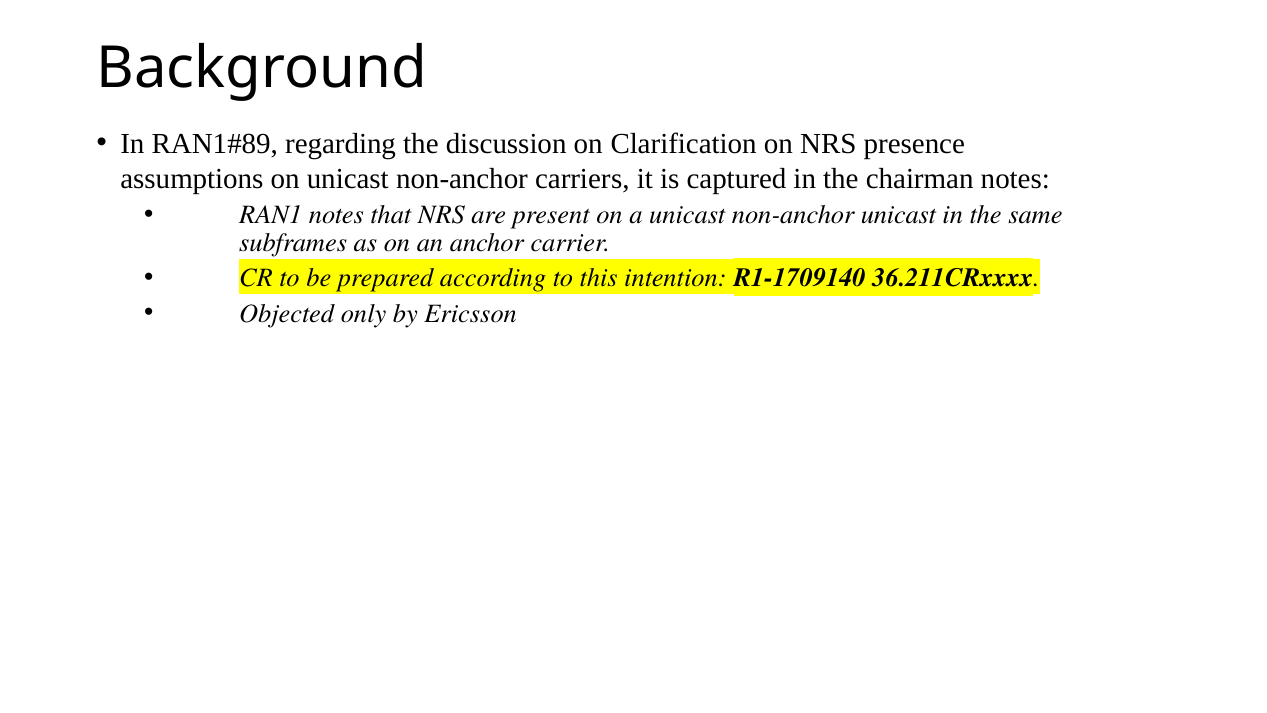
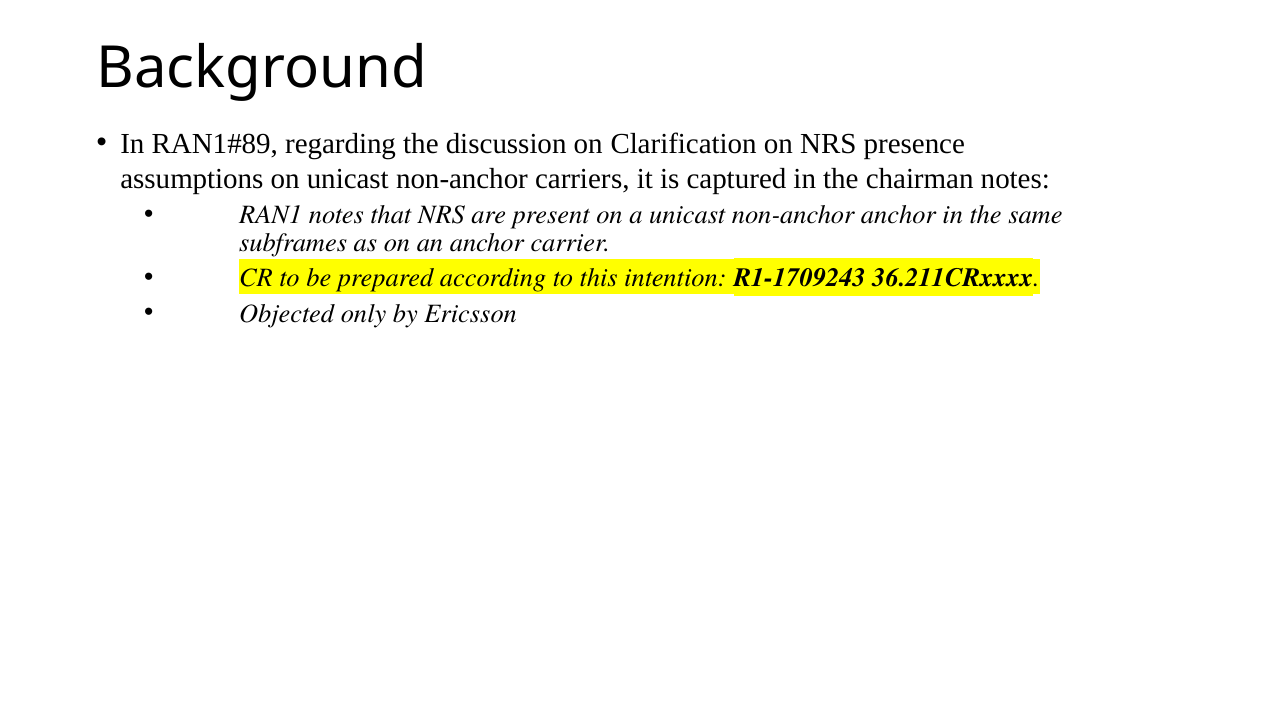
non-anchor unicast: unicast -> anchor (898, 214)
R1-1709140: R1-1709140 -> R1-1709243 (800, 278)
